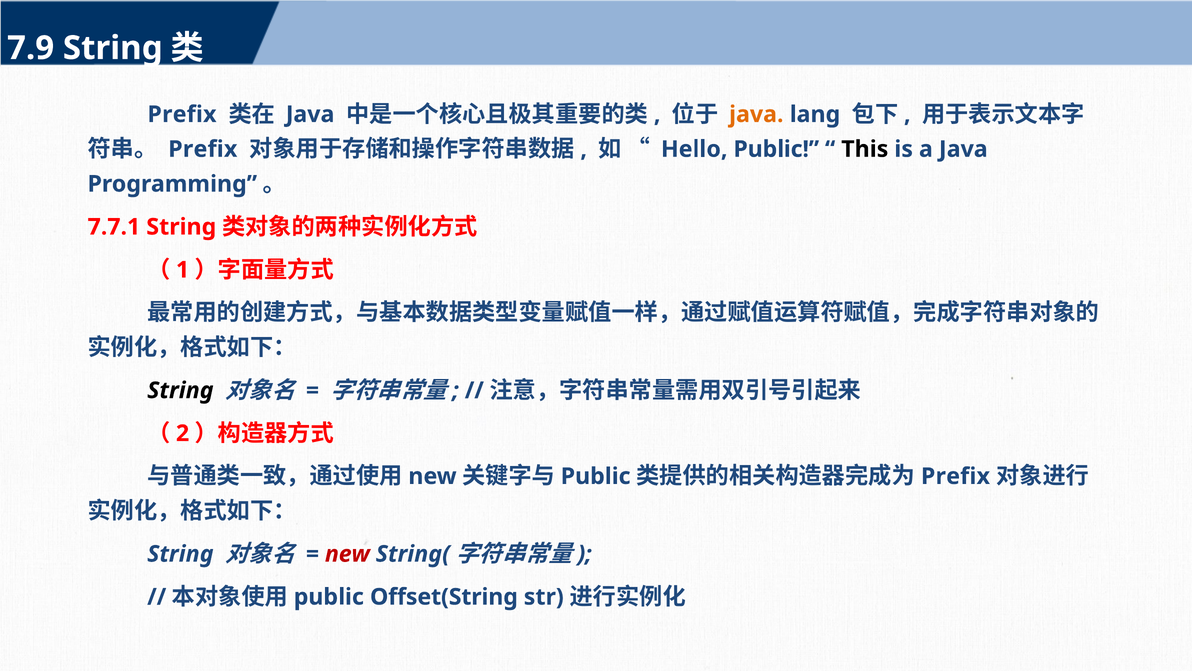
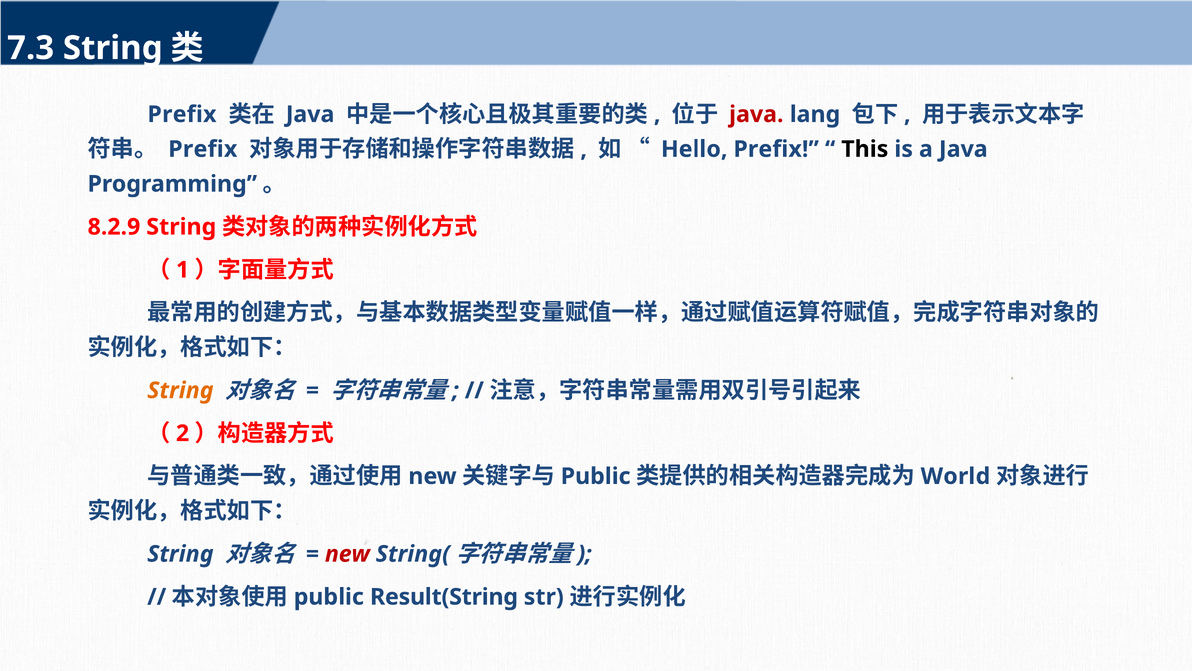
7.9: 7.9 -> 7.3 (31, 48)
java colour: orange -> red (756, 114)
Hello Public: Public -> Prefix (776, 149)
7.7.1: 7.7.1 -> 8.2.9 (114, 227)
String colour: black -> orange (180, 390)
Prefix: Prefix -> World (955, 476)
Offset(String: Offset(String -> Result(String (444, 597)
